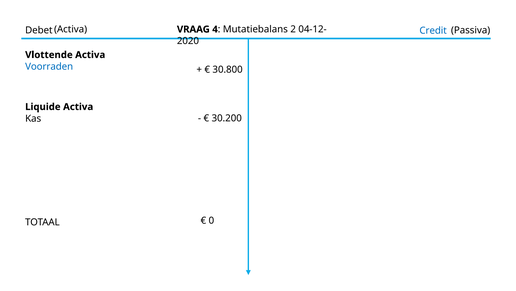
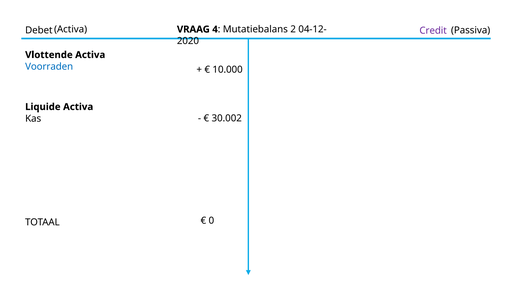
Credit colour: blue -> purple (433, 31)
30.800: 30.800 -> 10.000 (228, 70)
30.200: 30.200 -> 30.002 (227, 118)
